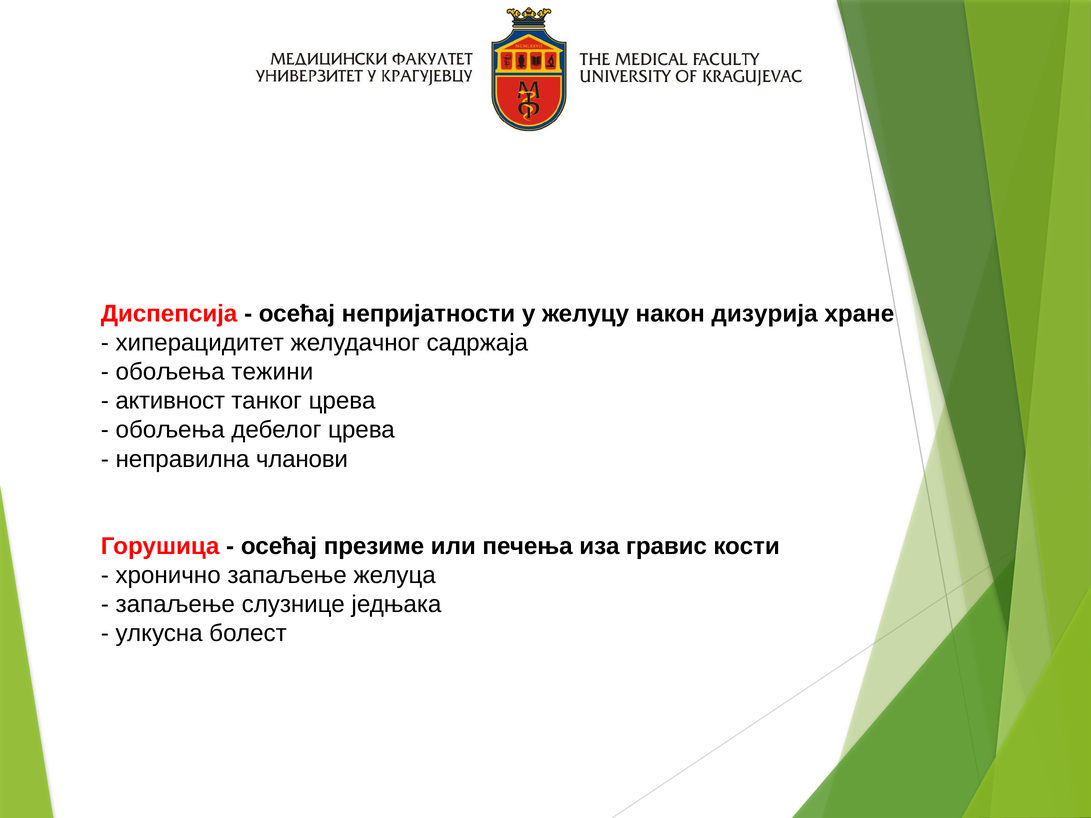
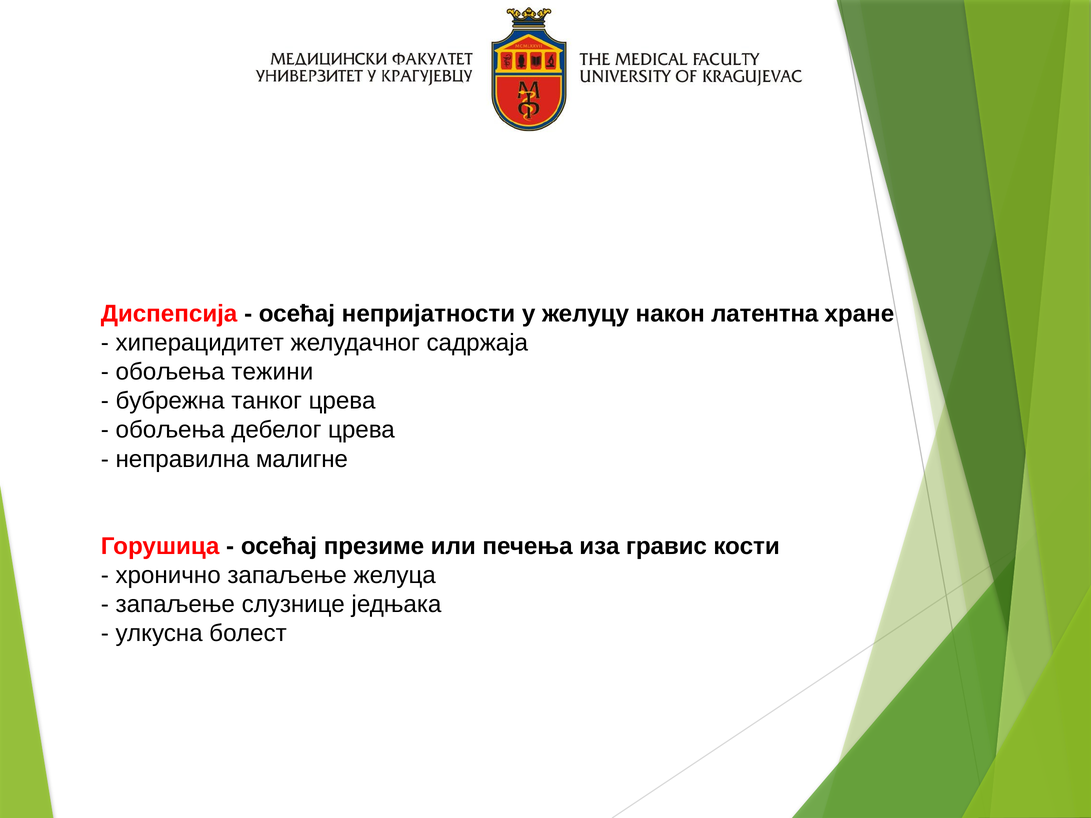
дизурија: дизурија -> латентна (765, 314)
активност: активност -> бубрежна (170, 401)
чланови: чланови -> малигне (302, 459)
